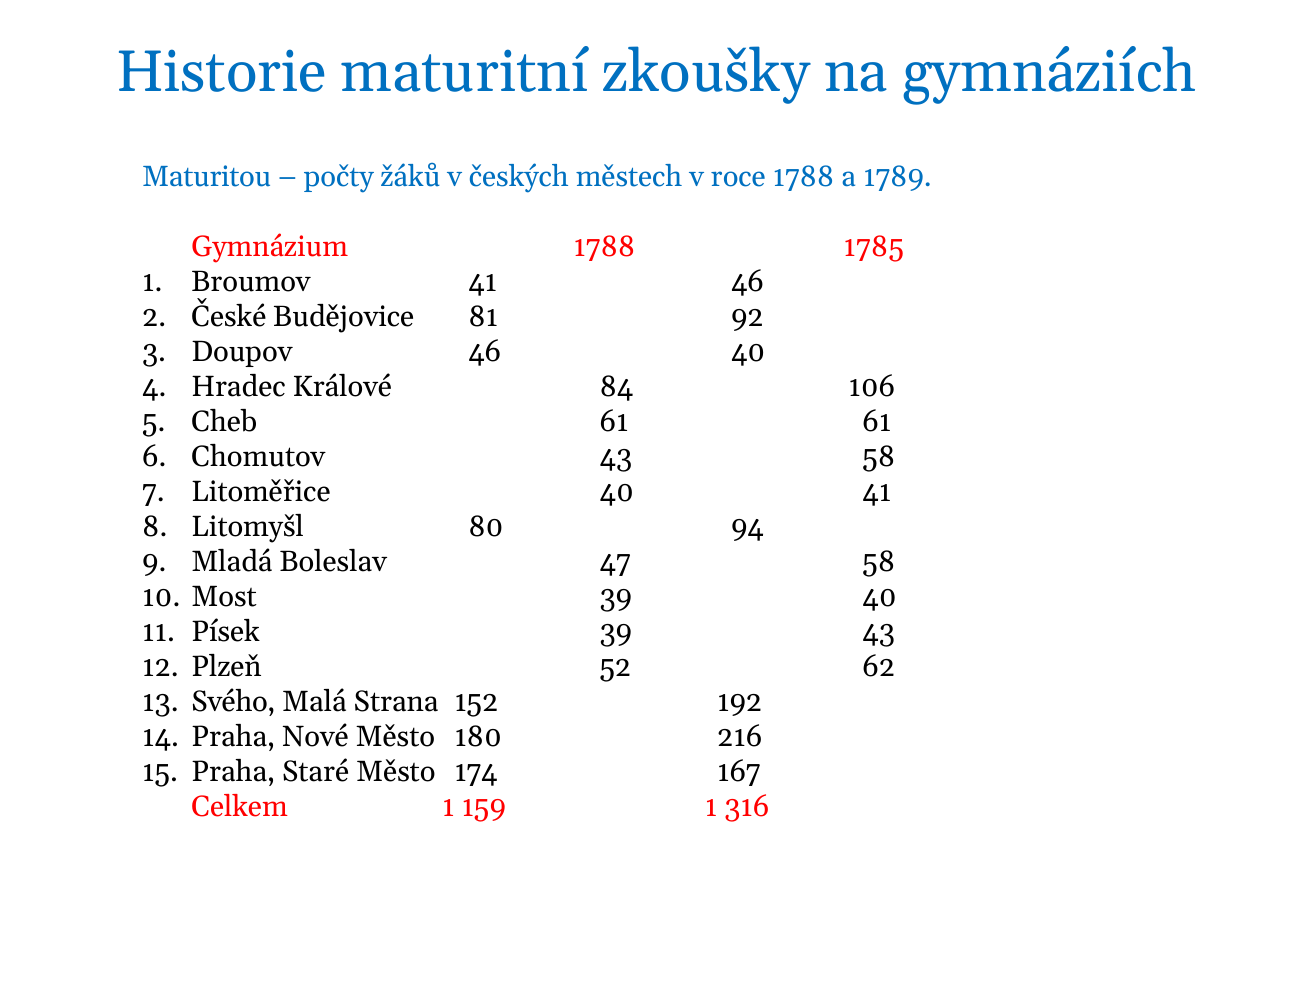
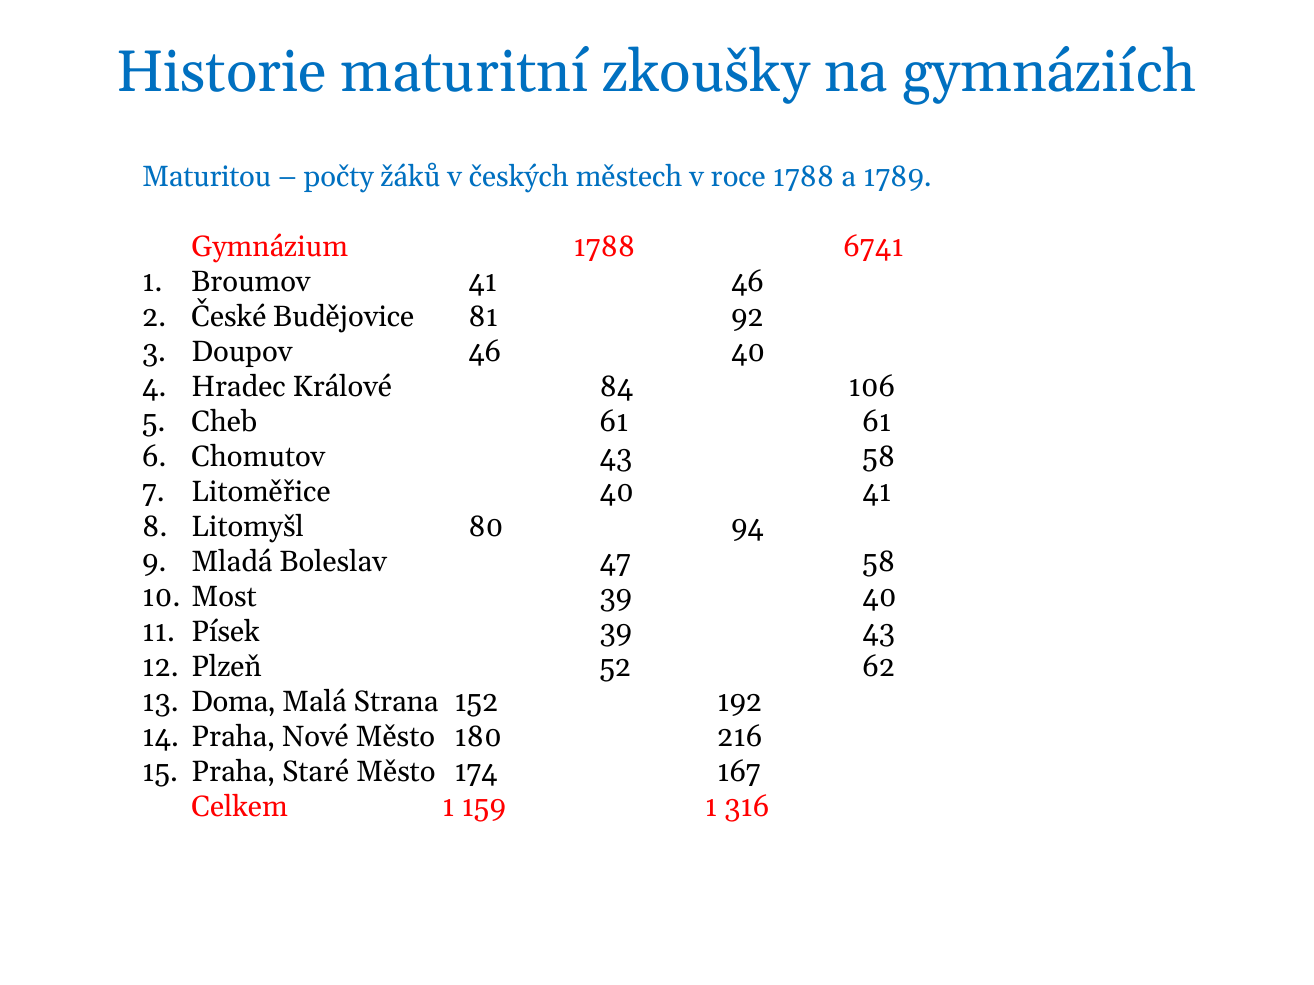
1785: 1785 -> 6741 (874, 247)
Svého: Svého -> Doma (233, 703)
